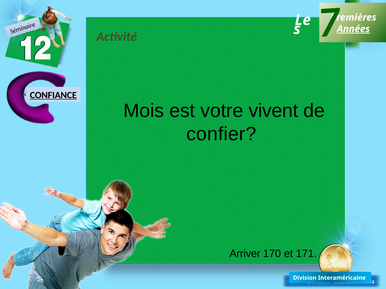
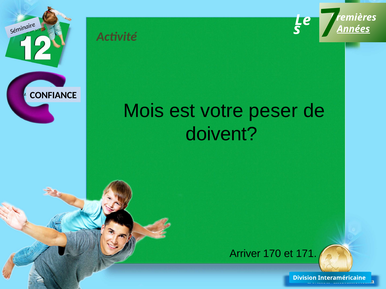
CONFIANCE underline: present -> none (53, 95)
vivent: vivent -> peser (273, 111)
confier: confier -> doivent (222, 134)
